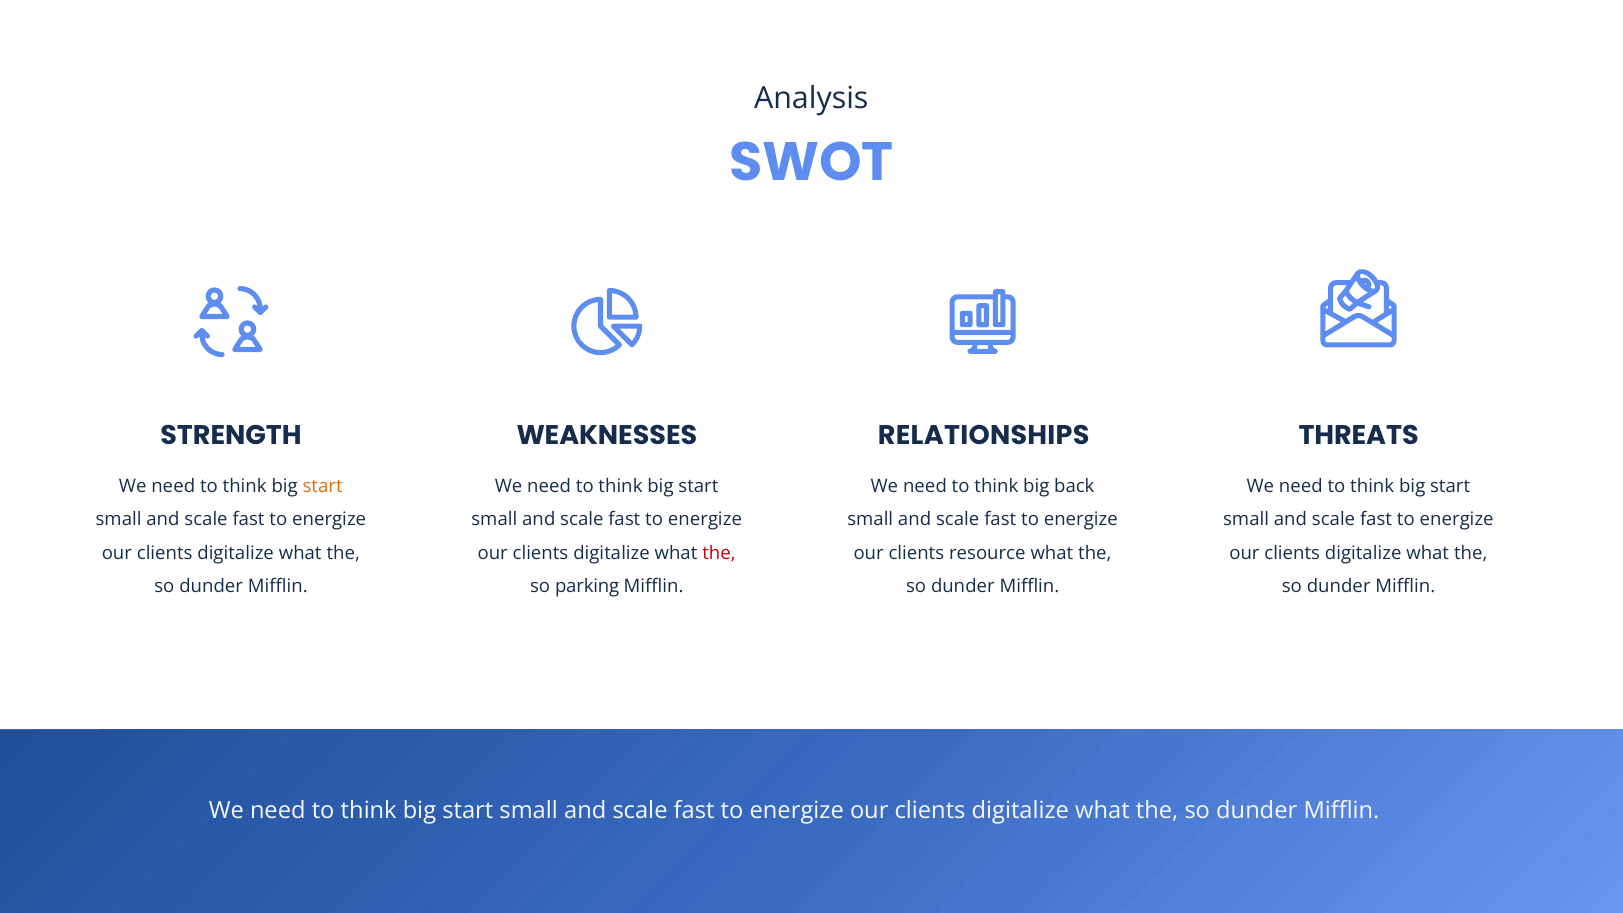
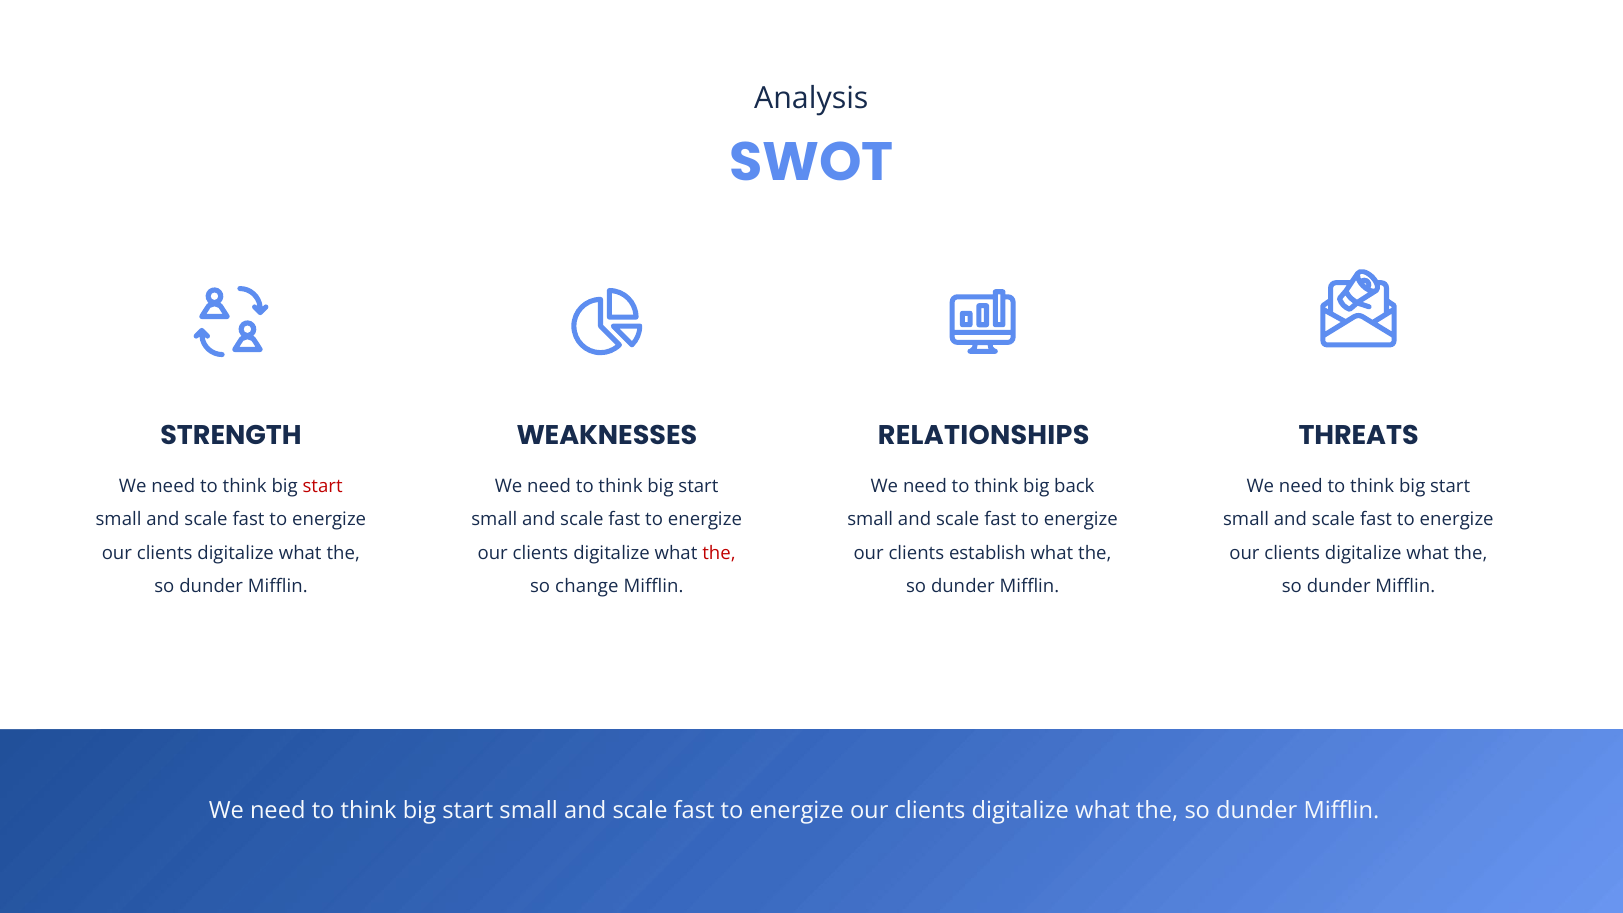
start colour: orange -> red (323, 486)
resource: resource -> establish (987, 553)
parking: parking -> change (587, 587)
